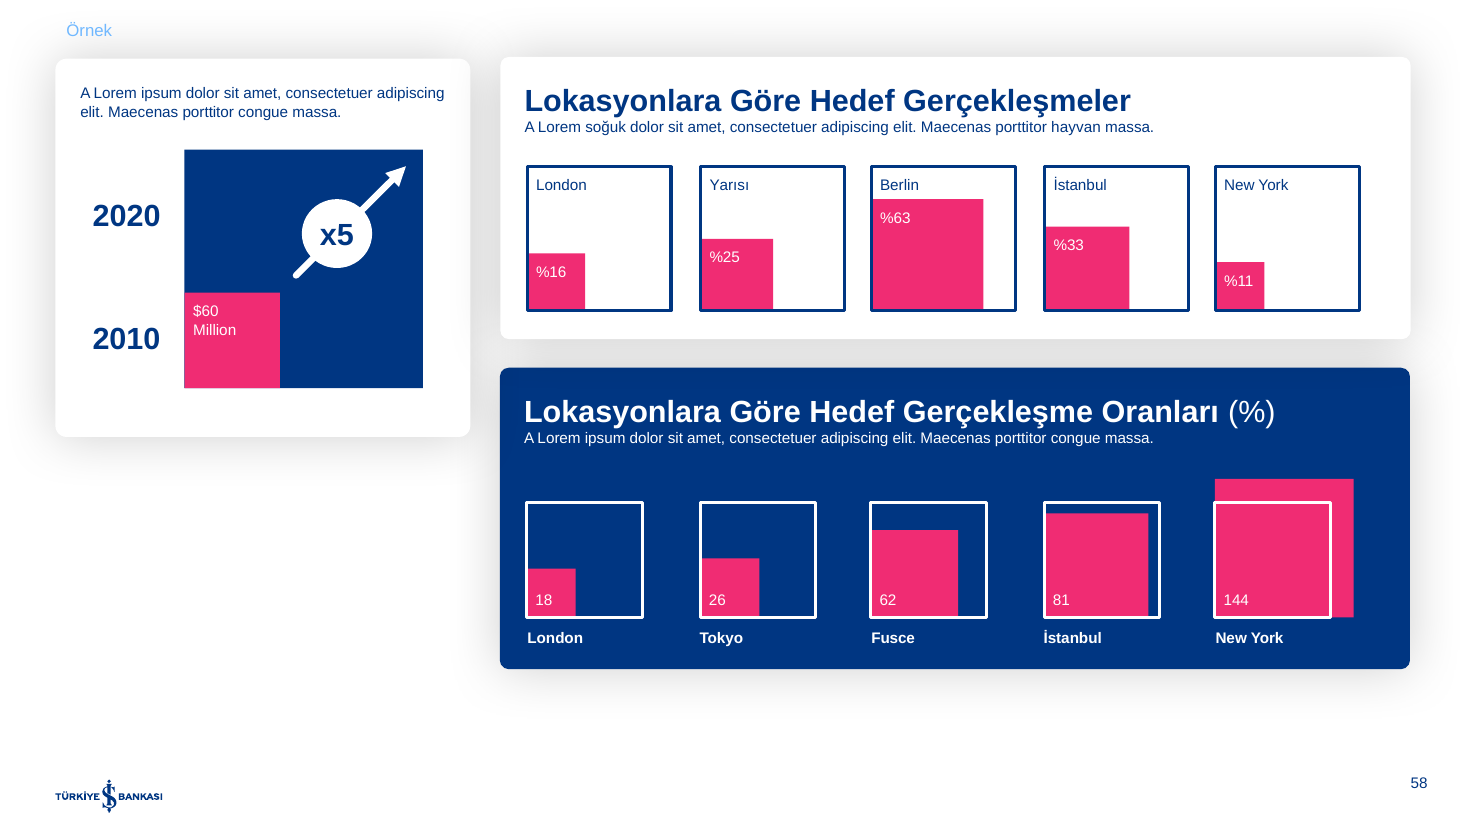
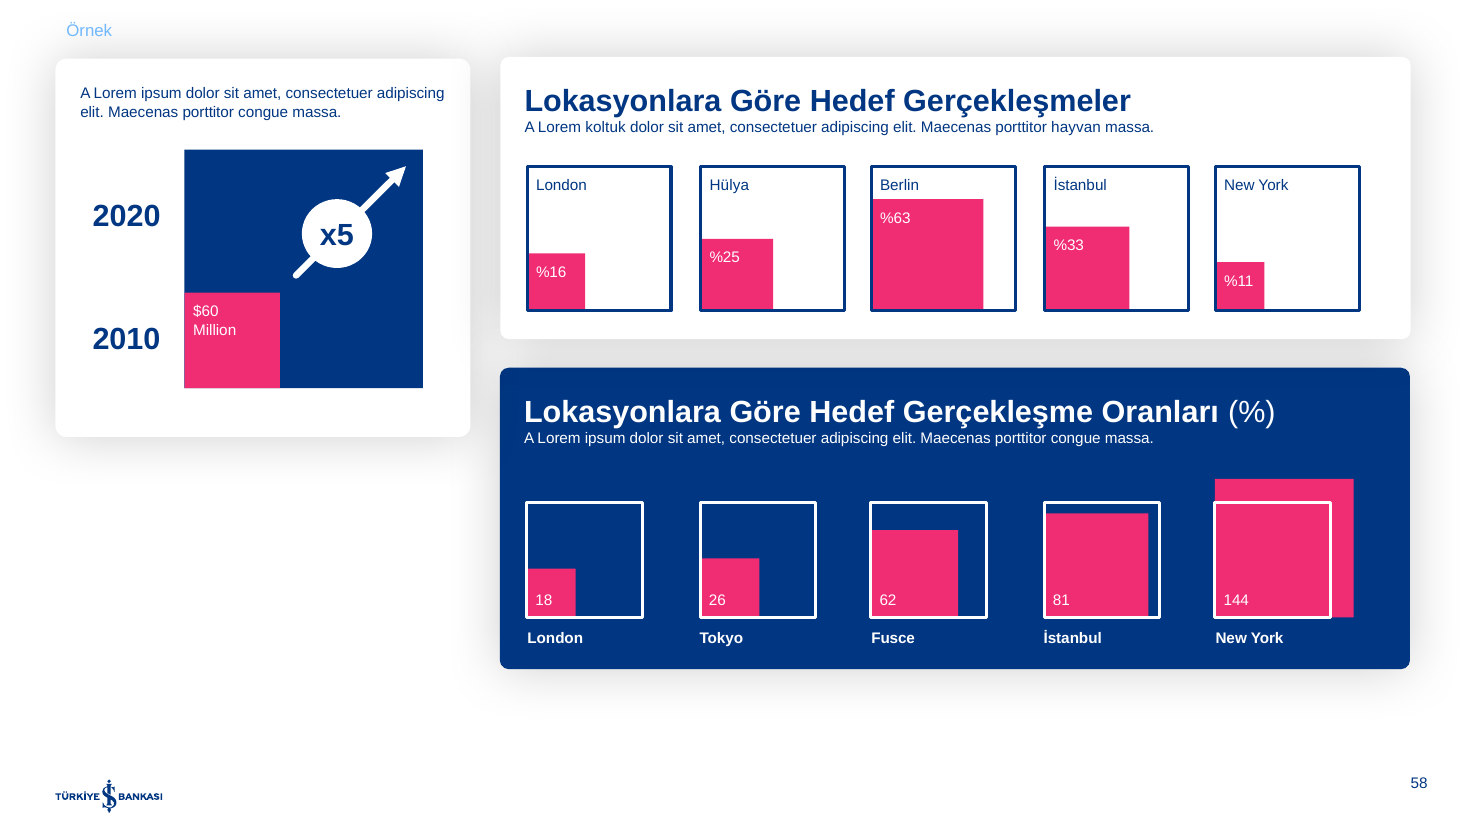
soğuk: soğuk -> koltuk (606, 128)
Yarısı: Yarısı -> Hülya (729, 186)
